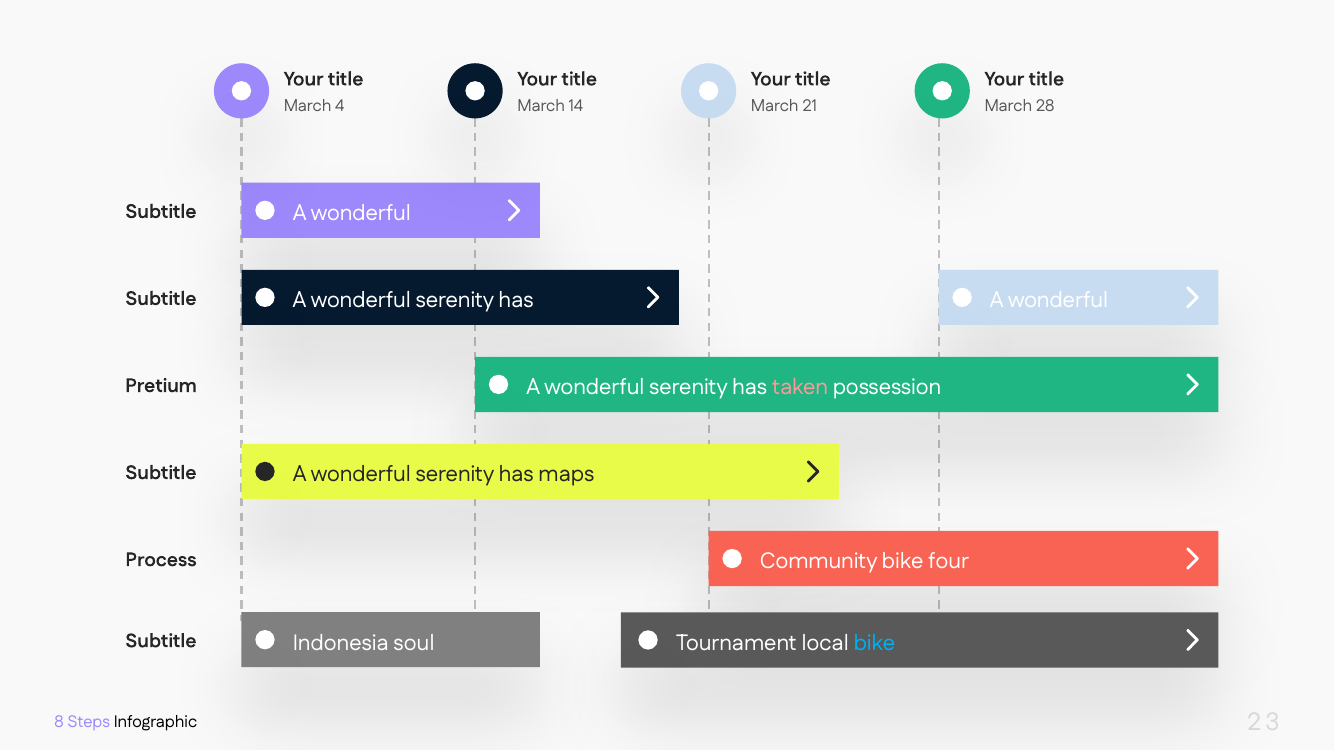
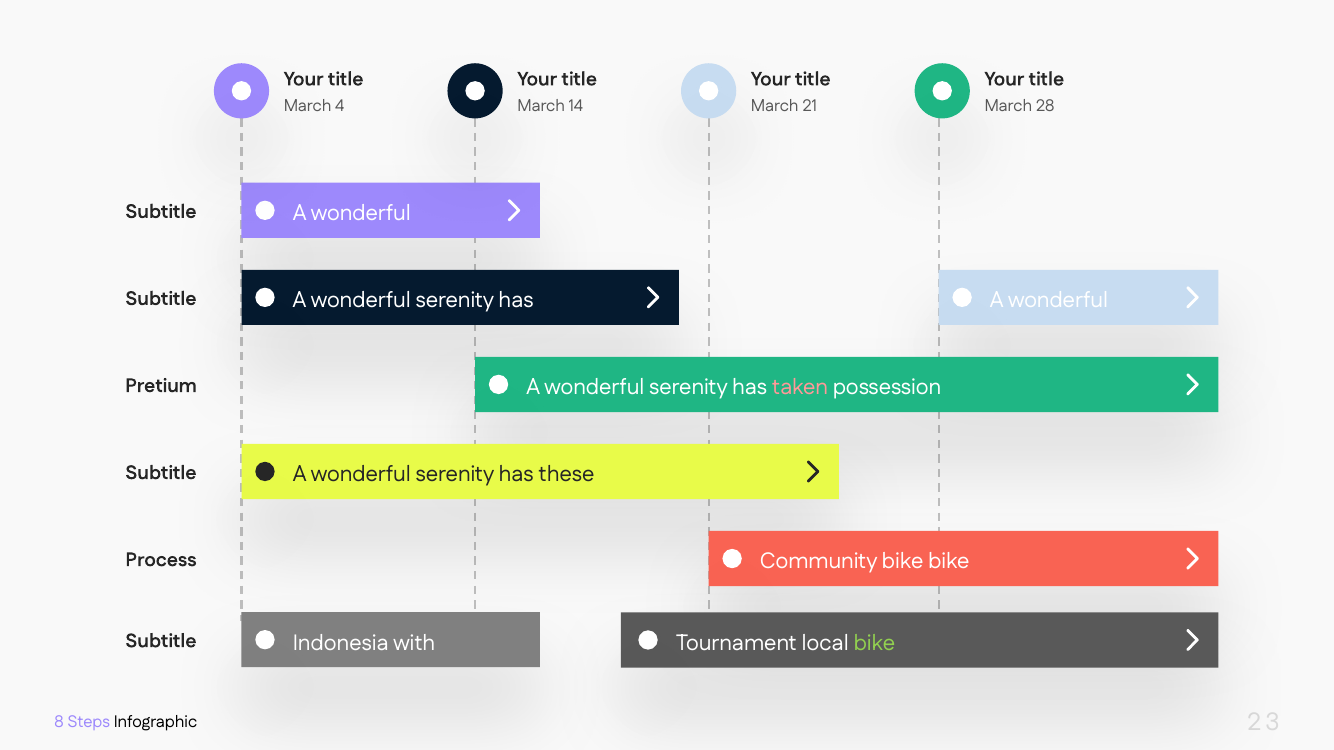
maps: maps -> these (566, 475)
bike four: four -> bike (949, 562)
soul: soul -> with (414, 643)
bike colour: light blue -> light green (874, 643)
